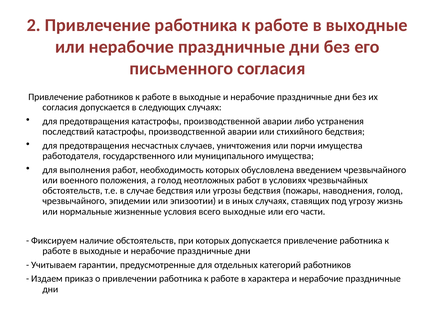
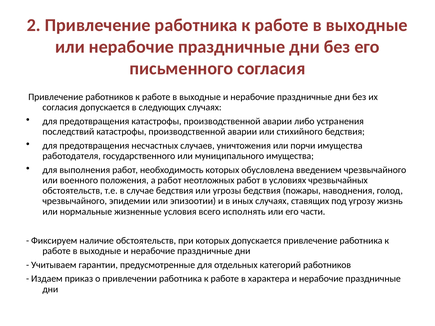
а голод: голод -> работ (170, 180)
всего выходные: выходные -> исполнять (244, 212)
